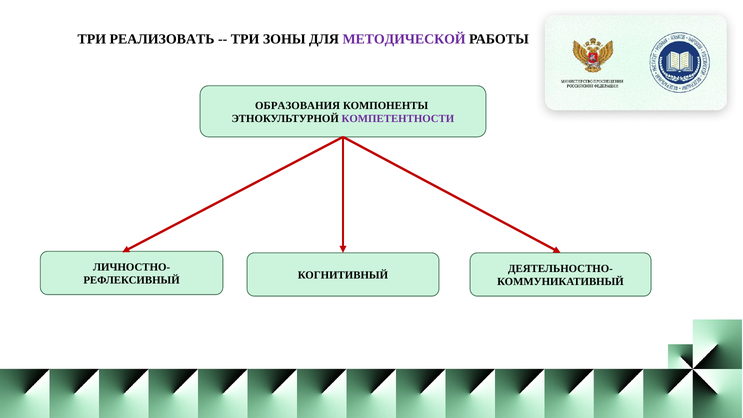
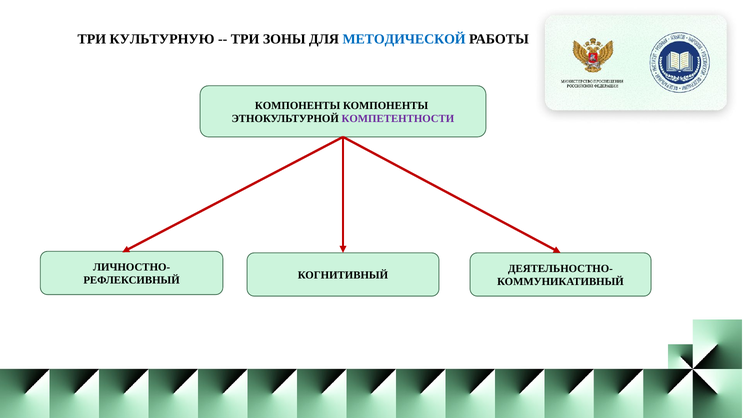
РЕАЛИЗОВАТЬ: РЕАЛИЗОВАТЬ -> КУЛЬТУРНУЮ (162, 39)
МЕТОДИЧЕСКОЙ colour: purple -> blue (404, 39)
ОБРАЗОВАНИЯ: ОБРАЗОВАНИЯ -> КОМПОНЕНТЫ (298, 106)
